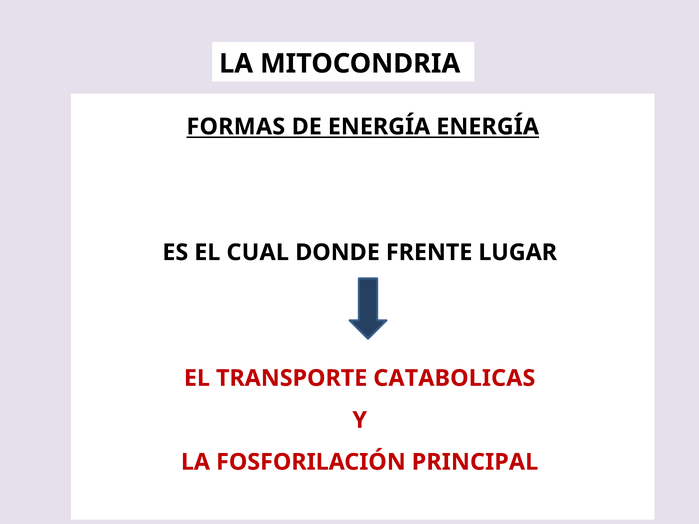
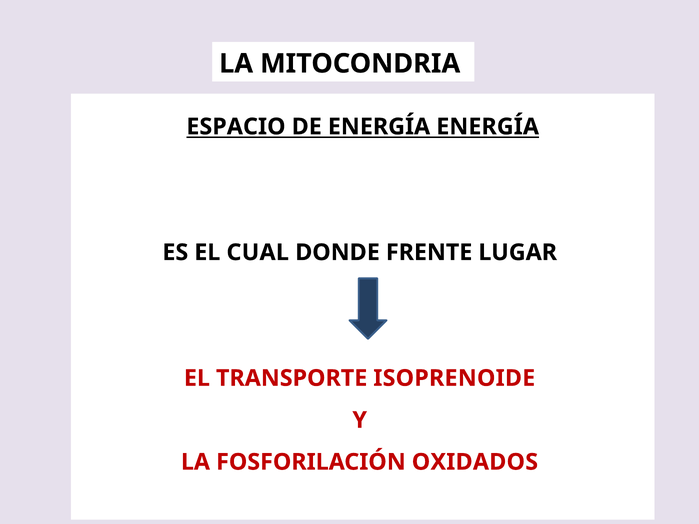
FORMAS: FORMAS -> ESPACIO (236, 127)
CATABOLICAS: CATABOLICAS -> ISOPRENOIDE (454, 378)
PRINCIPAL: PRINCIPAL -> OXIDADOS (475, 462)
